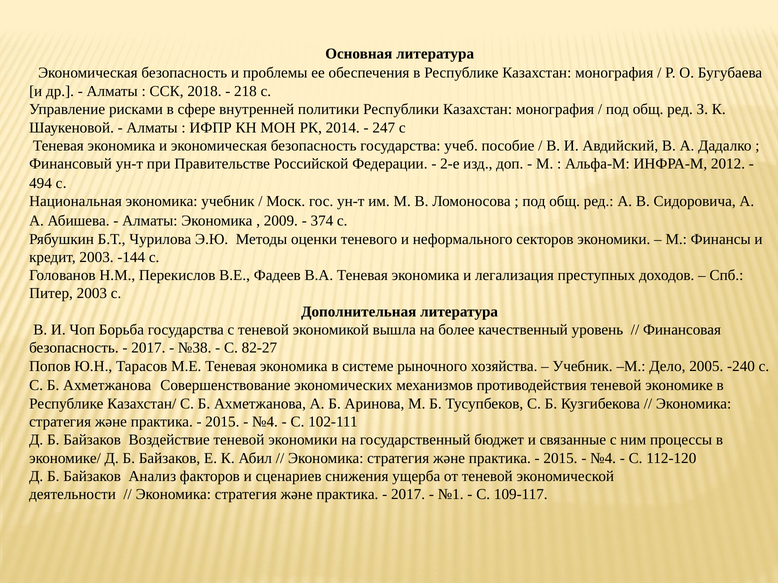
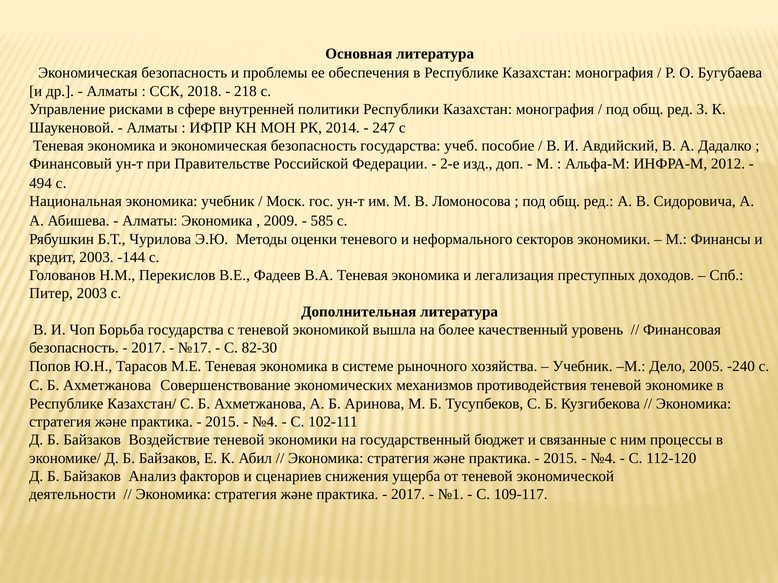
374: 374 -> 585 (322, 221)
№38: №38 -> №17 (195, 348)
82-27: 82-27 -> 82-30 (259, 348)
